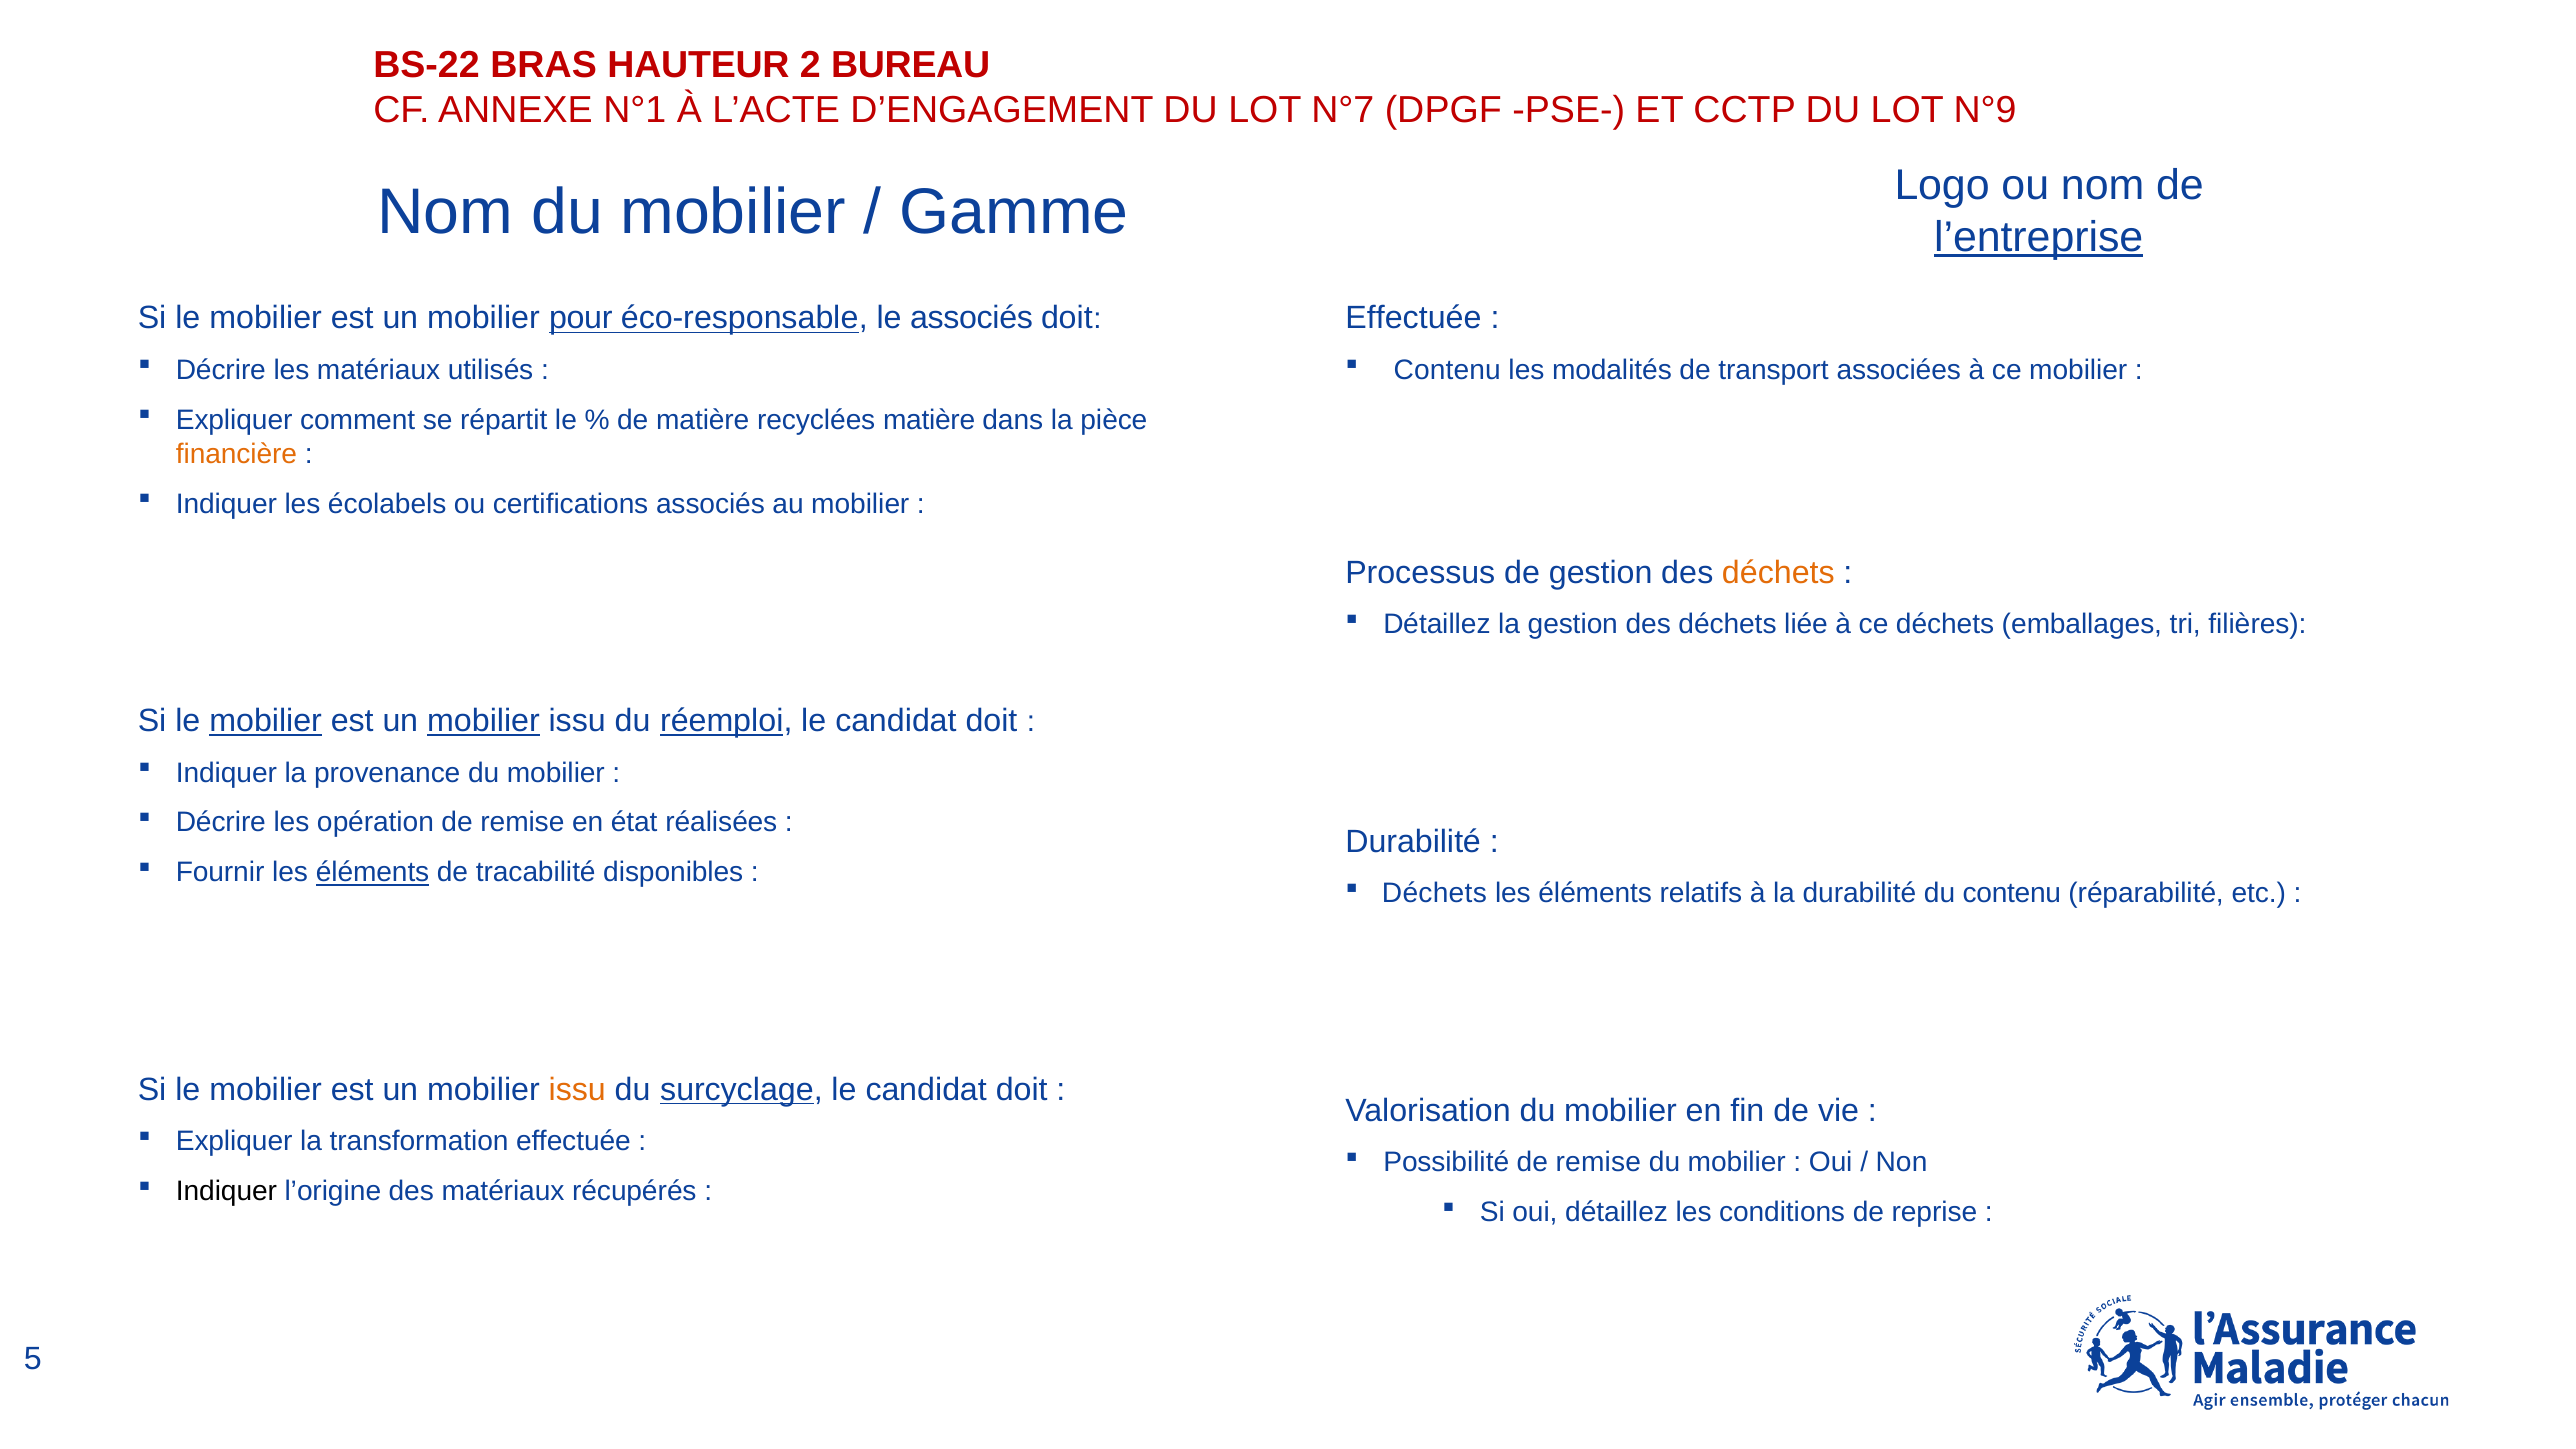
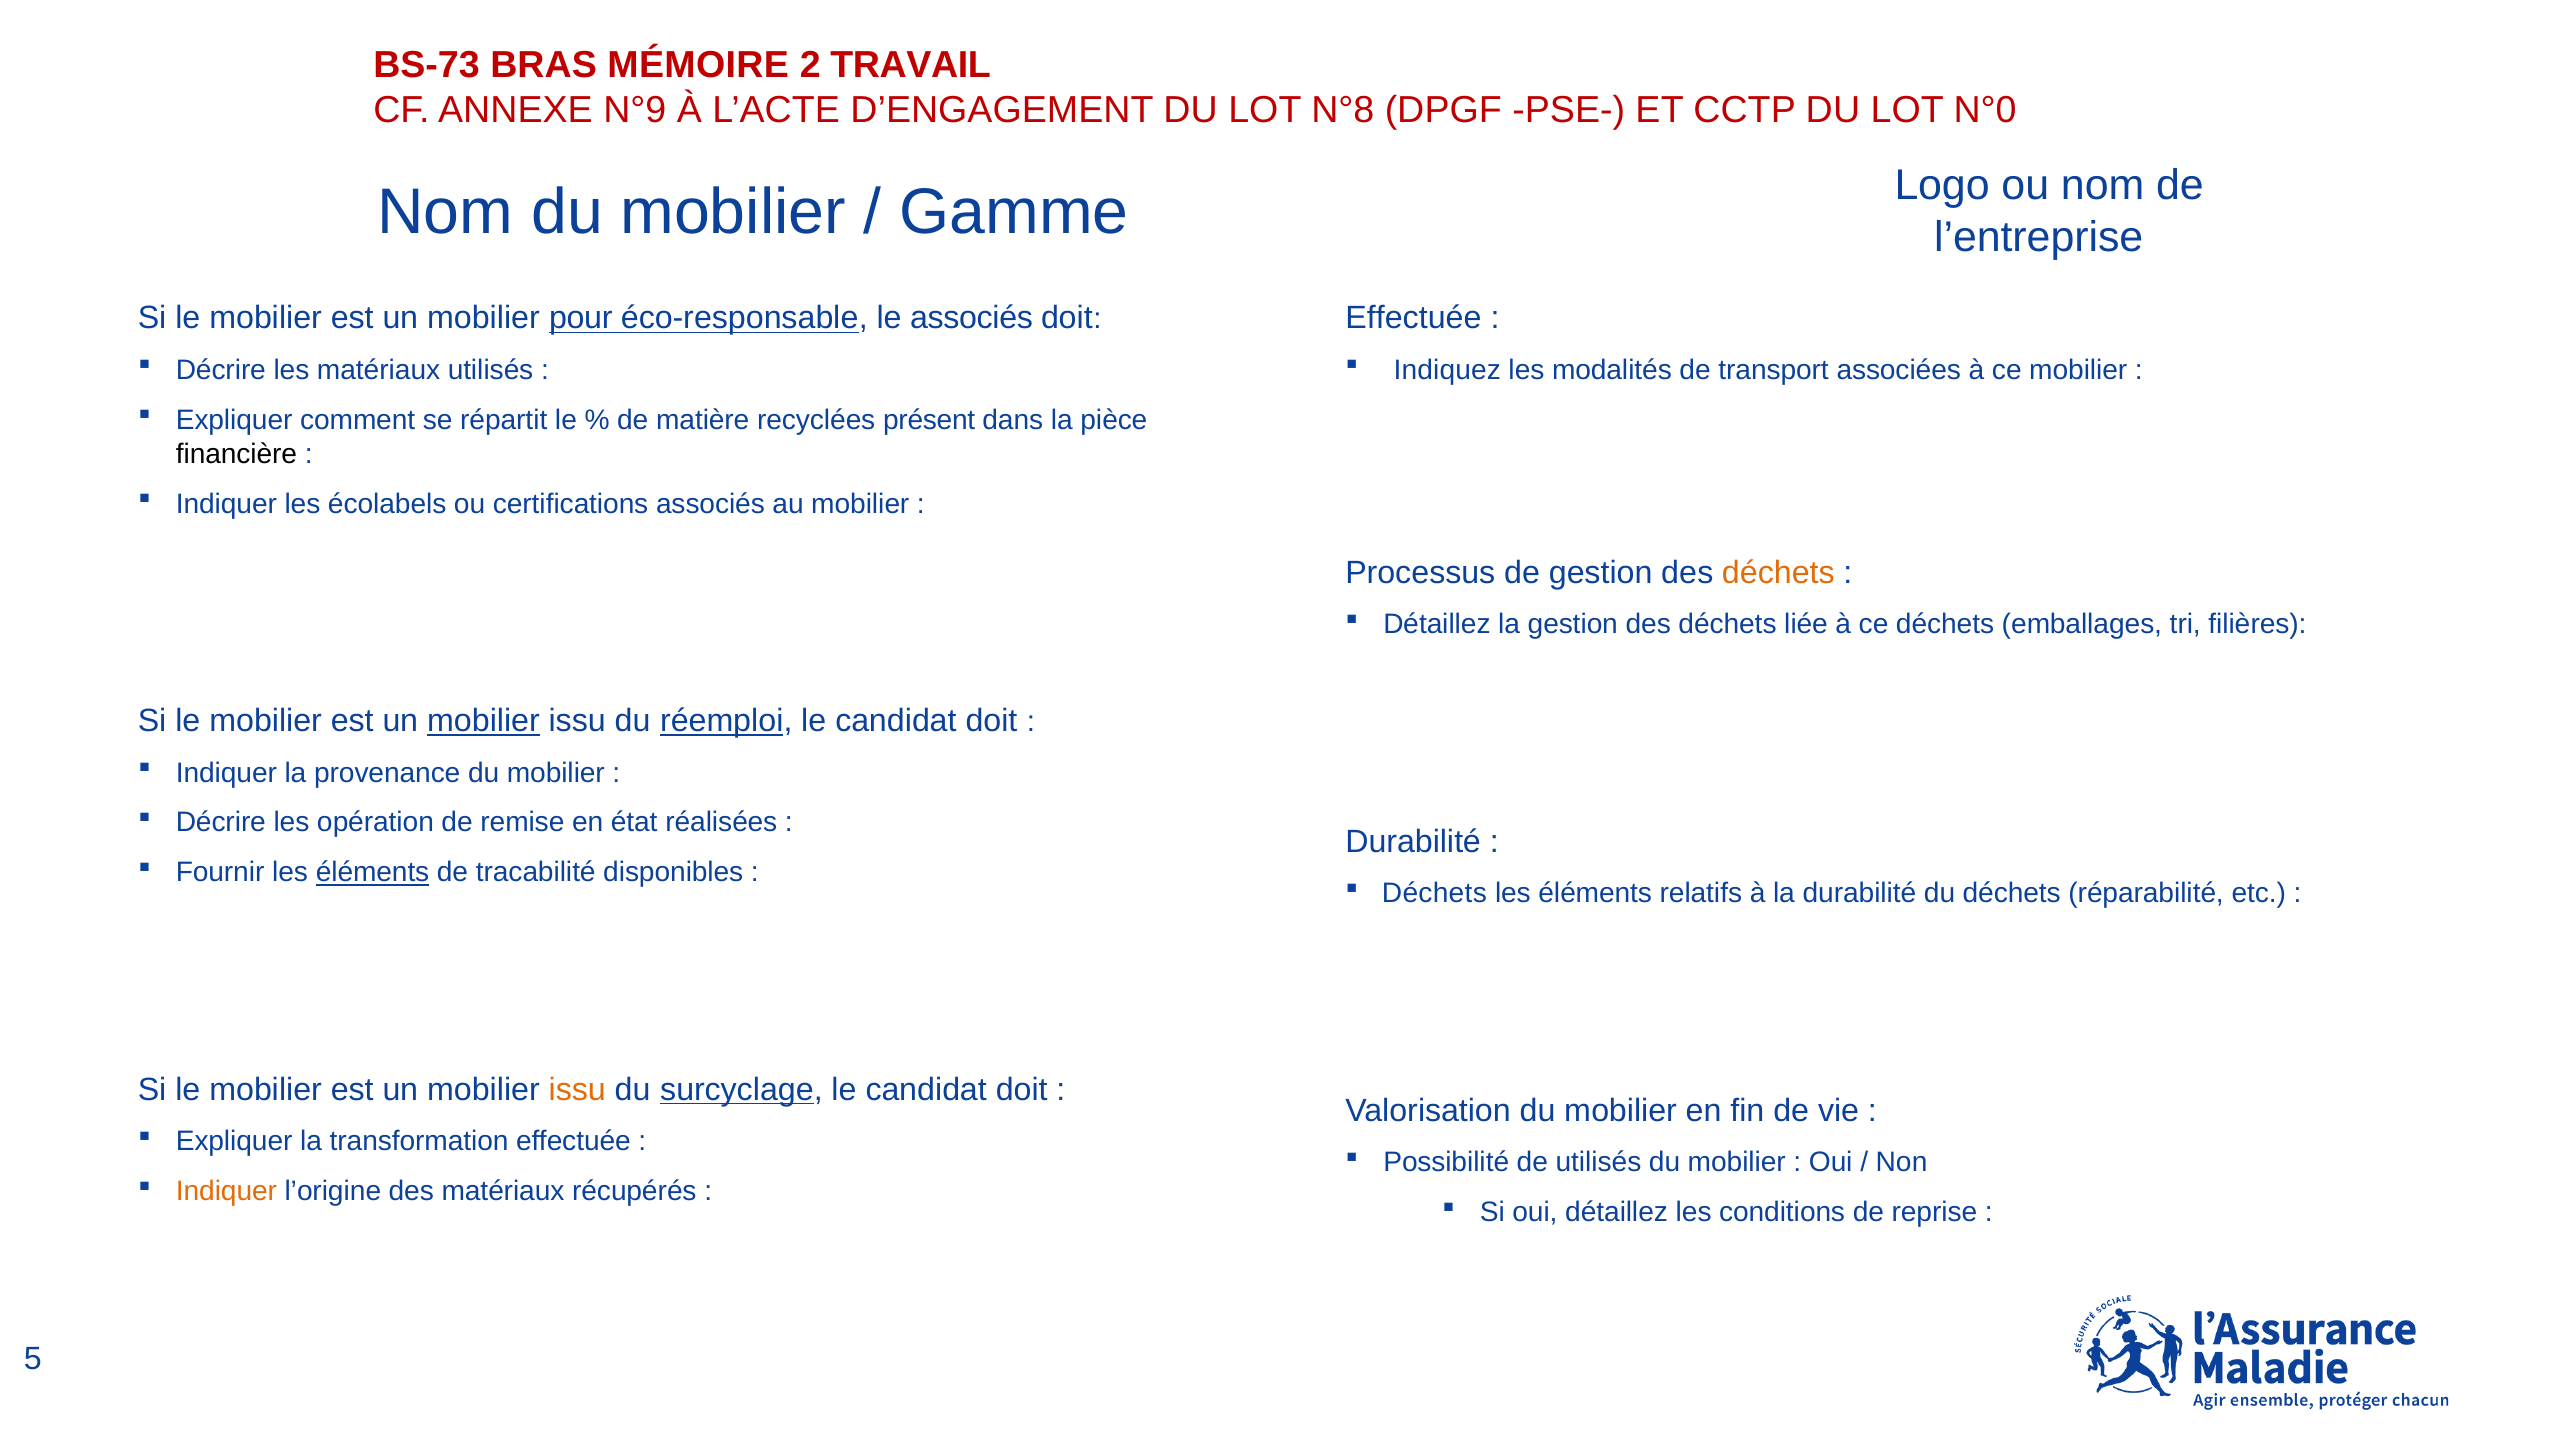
BS-22: BS-22 -> BS-73 (427, 65)
HAUTEUR: HAUTEUR -> MÉMOIRE (698, 65)
BUREAU: BUREAU -> TRAVAIL (911, 65)
N°1: N°1 -> N°9 (635, 111)
N°7: N°7 -> N°8 (1343, 111)
N°9: N°9 -> N°0 (1985, 111)
l’entreprise underline: present -> none (2039, 237)
Contenu: Contenu -> Indiquez (1447, 370)
recyclées matière: matière -> présent (929, 420)
financière colour: orange -> black (237, 454)
mobilier underline: present -> none (266, 721)
du contenu: contenu -> déchets (2012, 894)
Possibilité de remise: remise -> utilisés (1598, 1163)
Indiquer colour: black -> orange (226, 1191)
